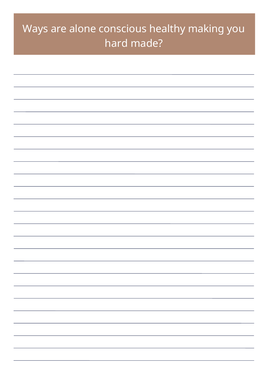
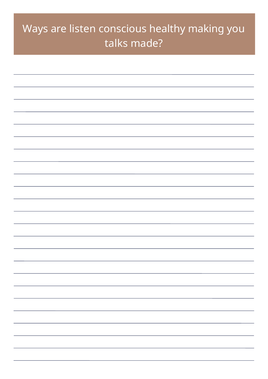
alone: alone -> listen (83, 29)
hard: hard -> talks (116, 43)
